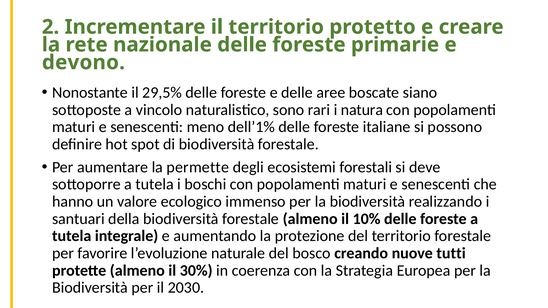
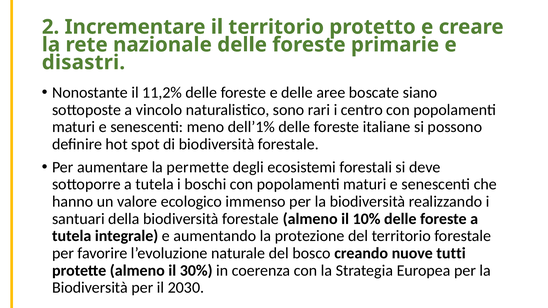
devono: devono -> disastri (83, 62)
29,5%: 29,5% -> 11,2% (162, 93)
natura: natura -> centro (362, 110)
